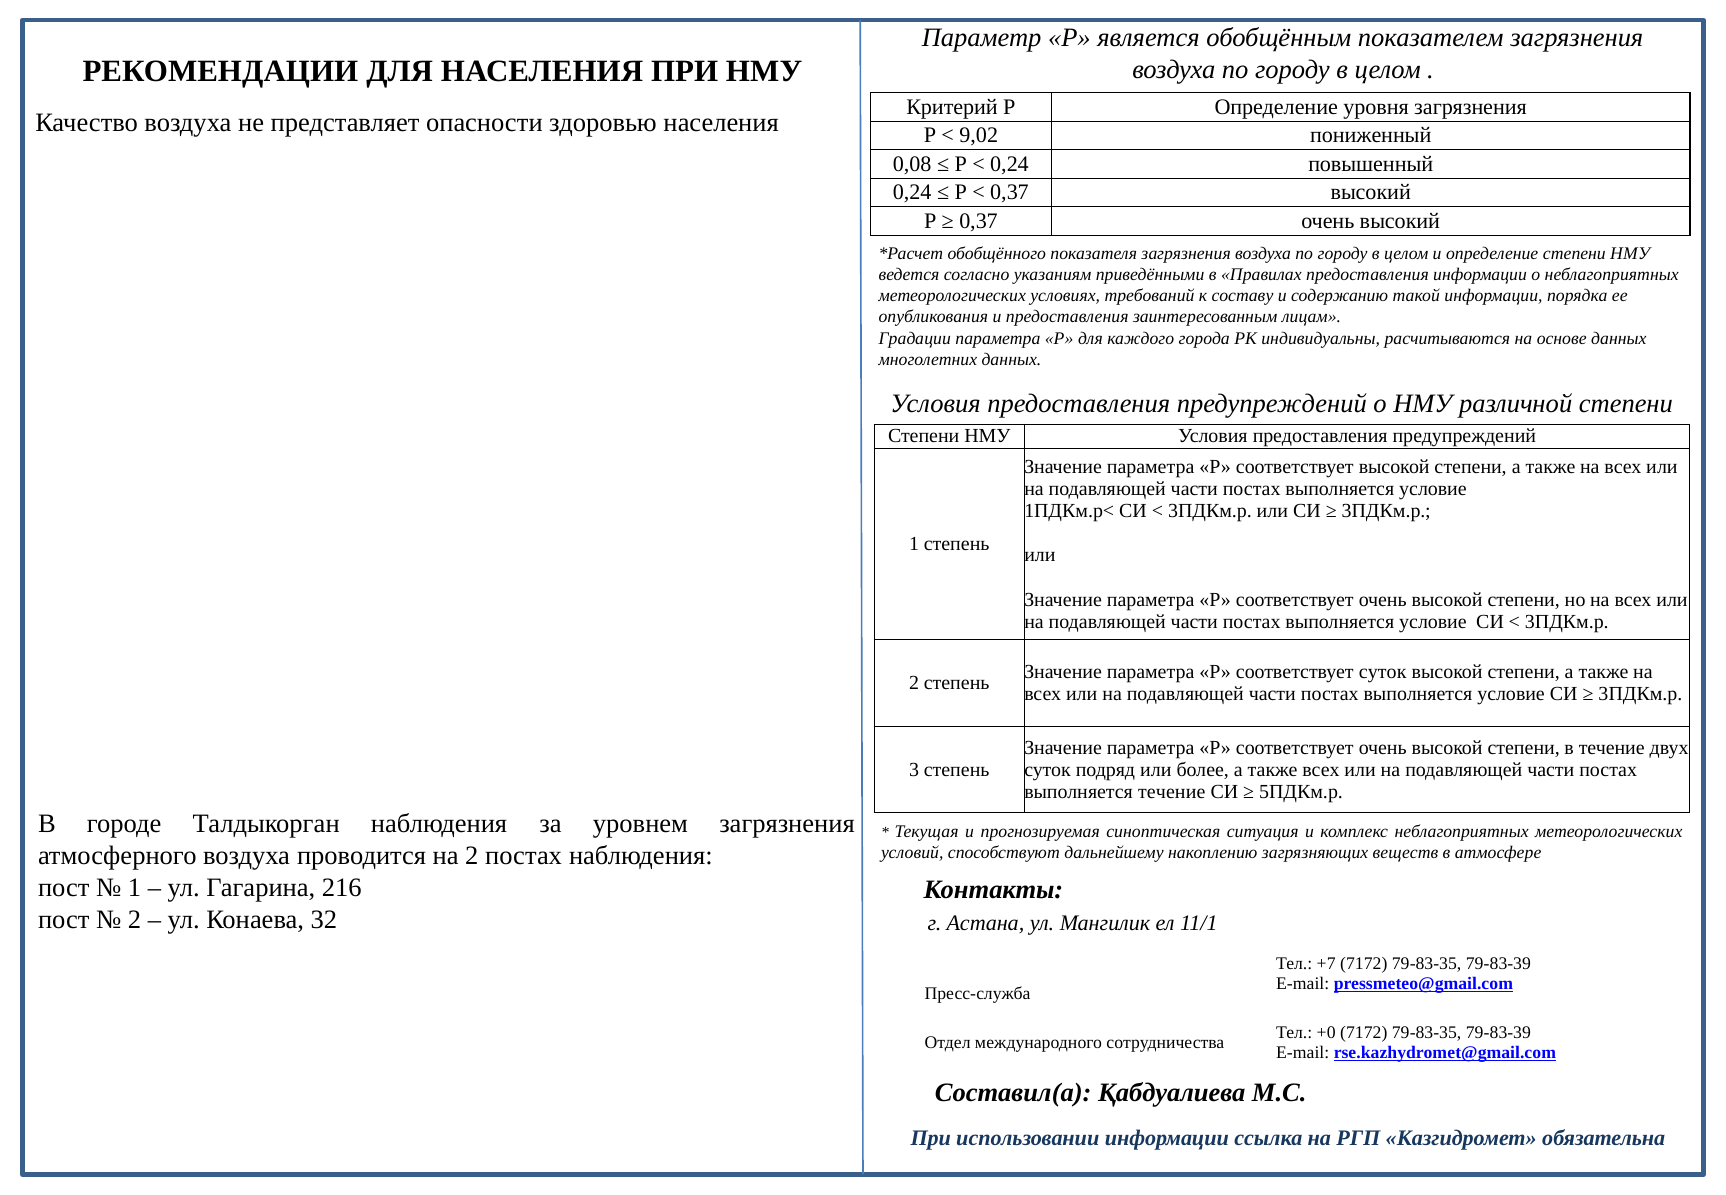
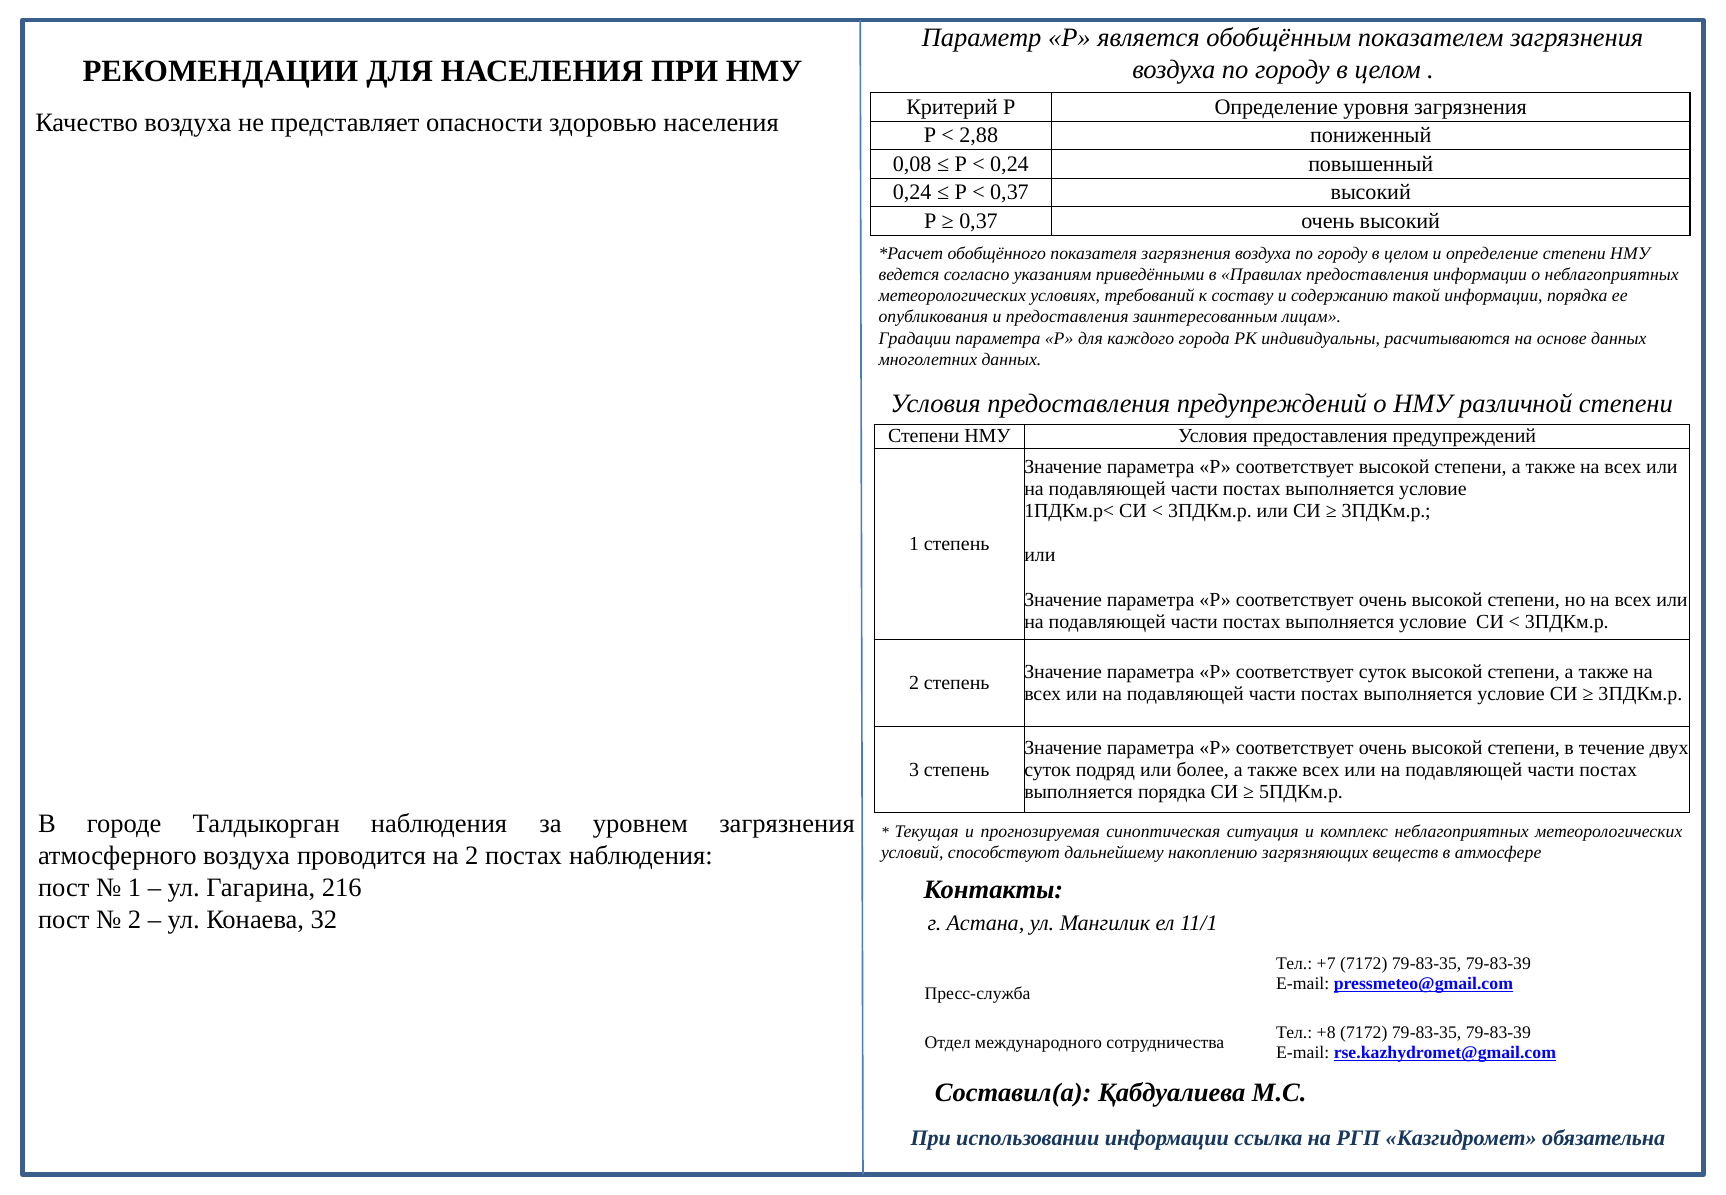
9,02: 9,02 -> 2,88 (979, 135)
выполняется течение: течение -> порядка (1172, 792)
+0: +0 -> +8 (1326, 1033)
